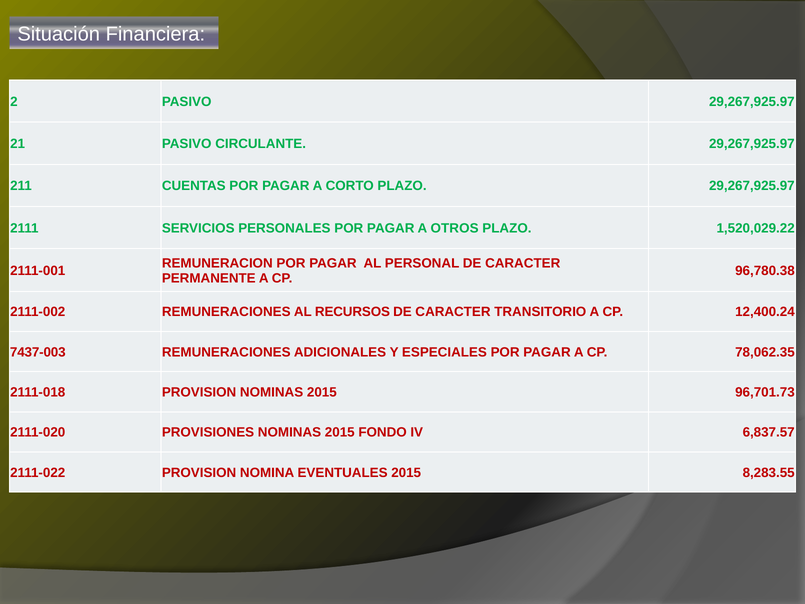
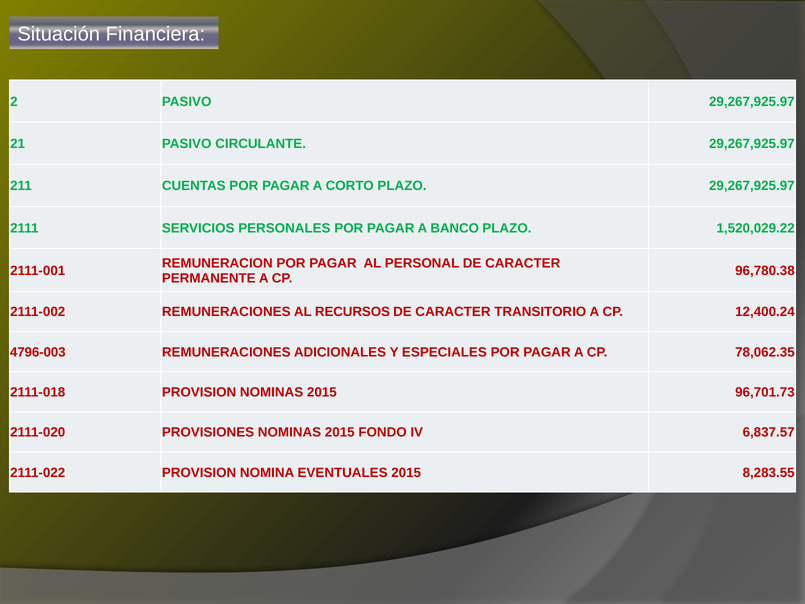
OTROS: OTROS -> BANCO (455, 228)
7437-003: 7437-003 -> 4796-003 (38, 352)
